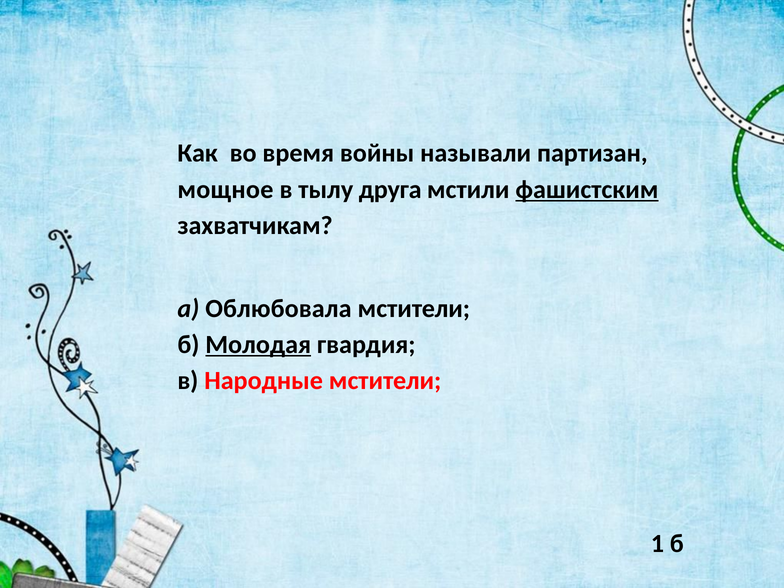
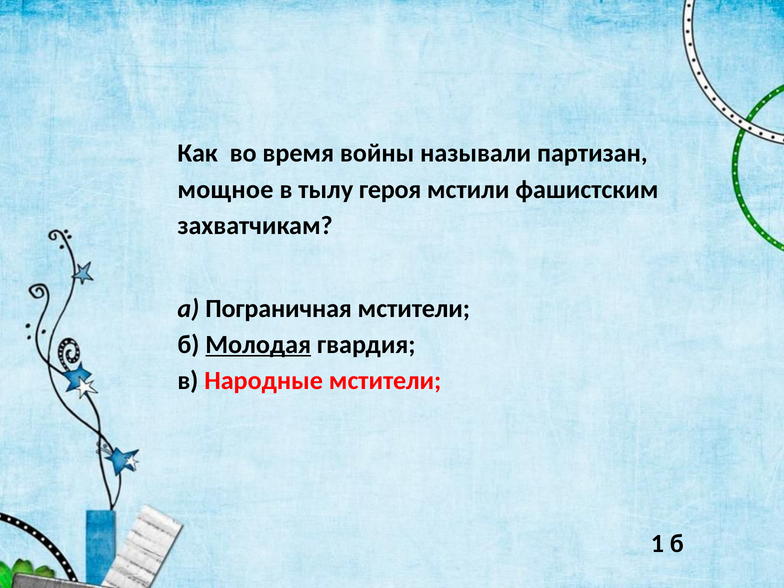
друга: друга -> героя (390, 189)
фашистским underline: present -> none (587, 189)
Облюбовала: Облюбовала -> Пограничная (279, 308)
